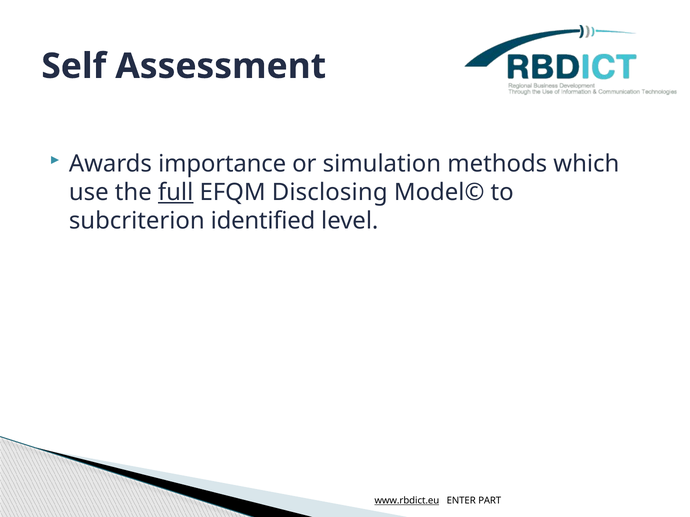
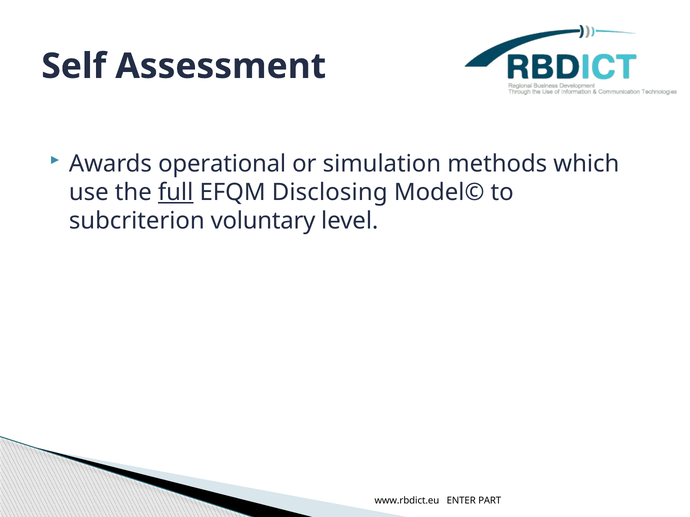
importance: importance -> operational (222, 164)
identified: identified -> voluntary (263, 221)
www.rbdict.eu underline: present -> none (407, 501)
